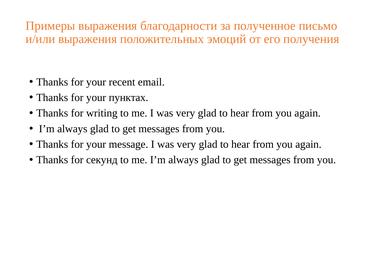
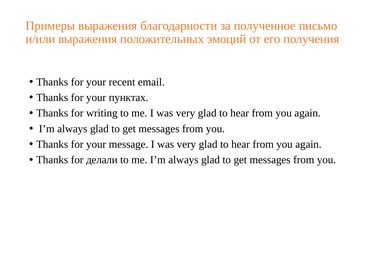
секунд: секунд -> делали (102, 160)
